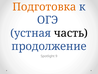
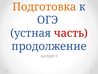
часть colour: black -> red (71, 33)
